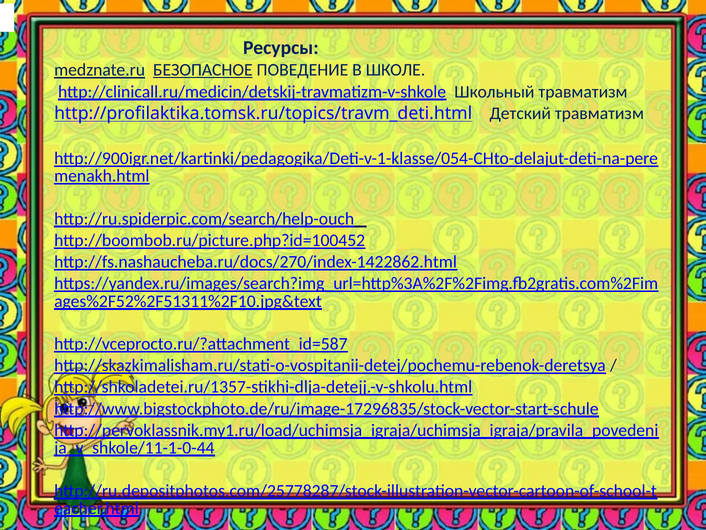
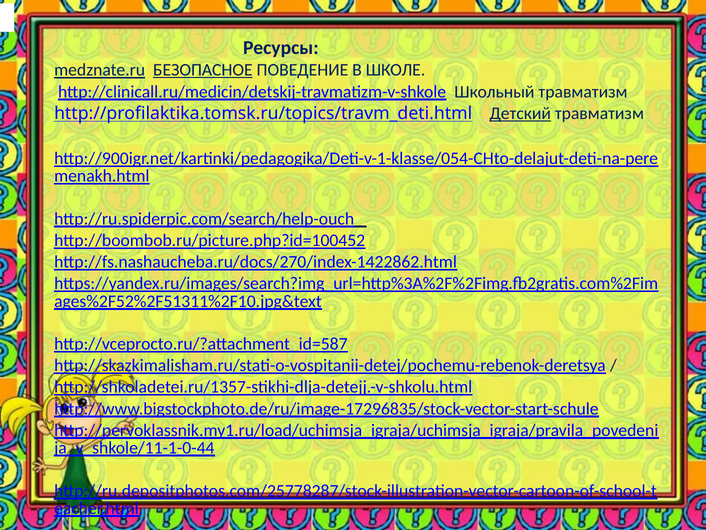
Детский underline: none -> present (520, 113)
